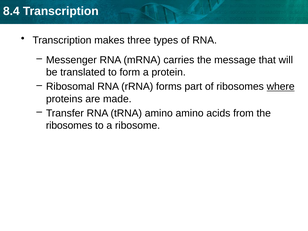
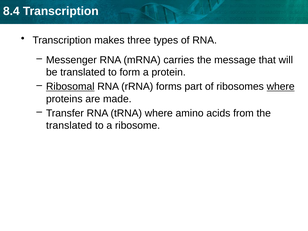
Ribosomal underline: none -> present (70, 87)
tRNA amino: amino -> where (159, 113)
ribosomes: ribosomes -> translated (69, 126)
